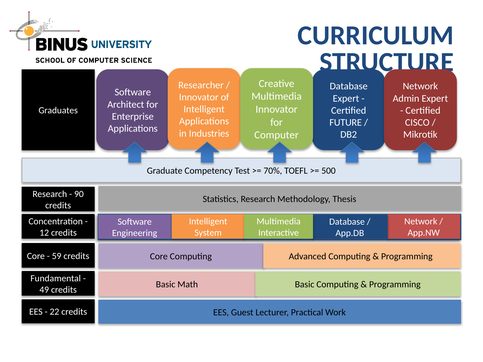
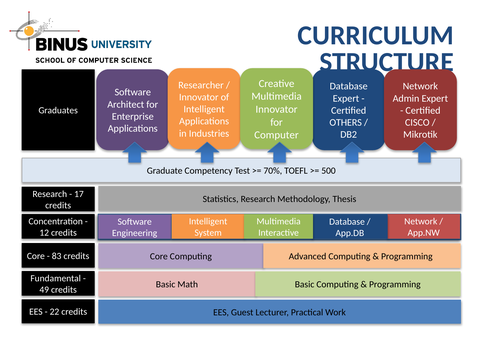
FUTURE: FUTURE -> OTHERS (346, 123)
90: 90 -> 17 (79, 194)
59: 59 -> 83 (57, 256)
